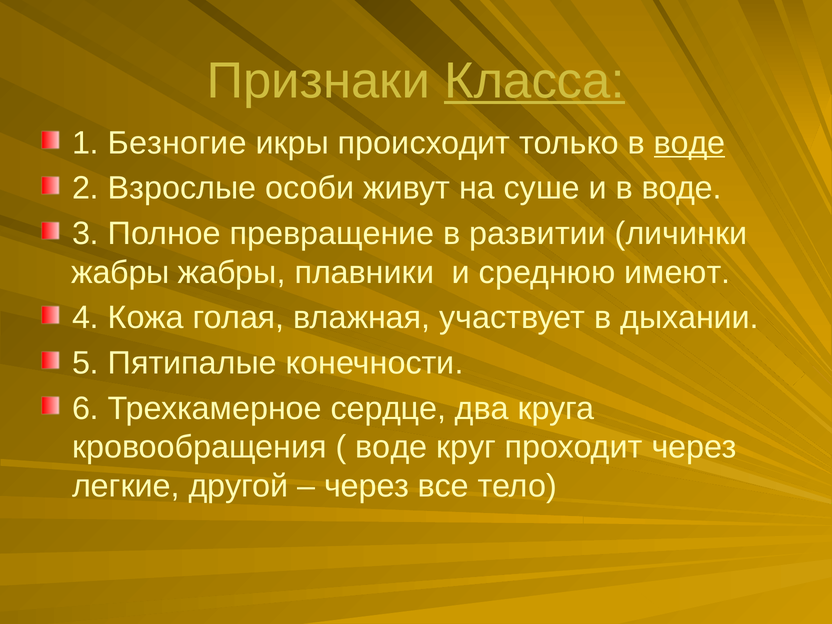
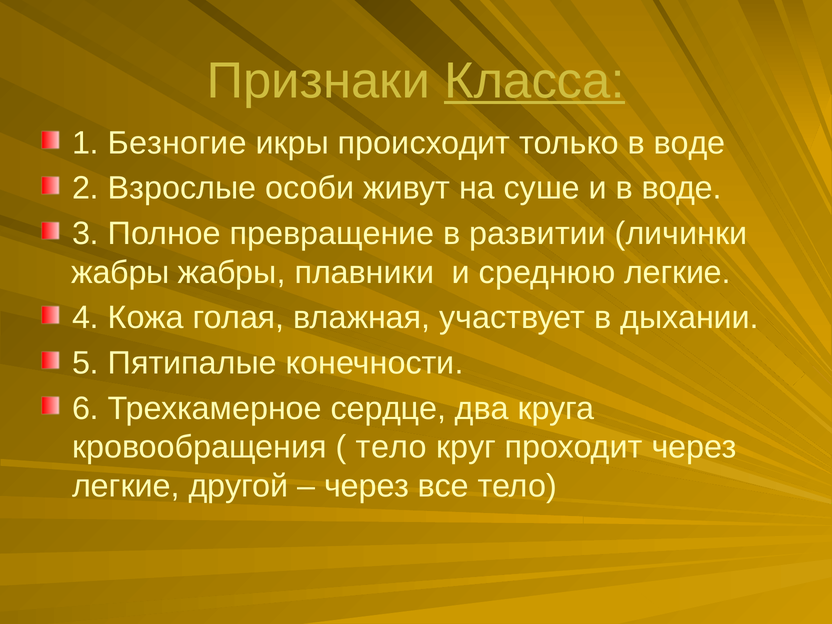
воде underline: present -> none (690, 143)
среднюю имеют: имеют -> легкие (677, 272)
воде: воде -> тело (391, 447)
